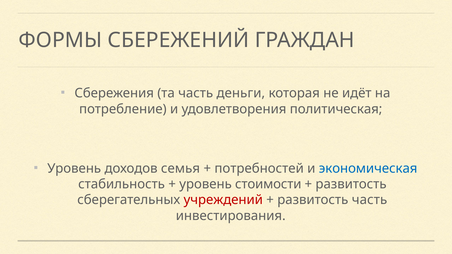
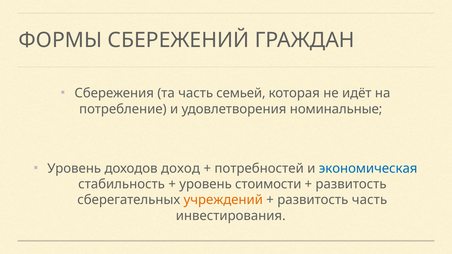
деньги: деньги -> семьей (241, 93)
политическая: политическая -> номинальные (336, 109)
семья: семья -> доход (180, 169)
учреждений colour: red -> orange (223, 200)
